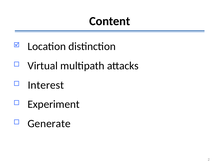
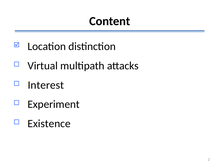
Generate: Generate -> Existence (49, 124)
